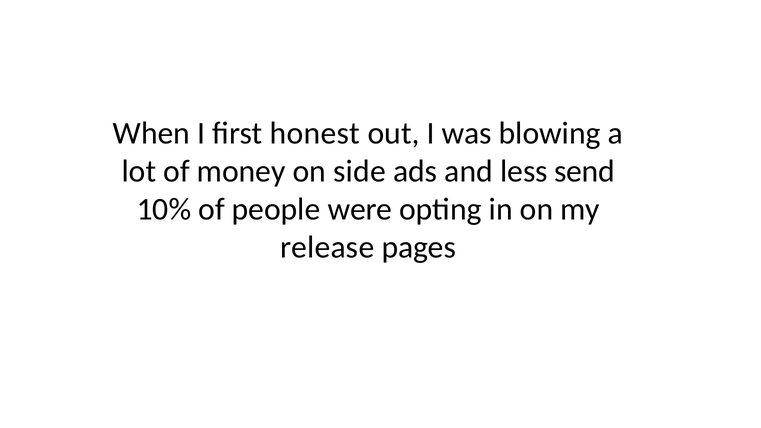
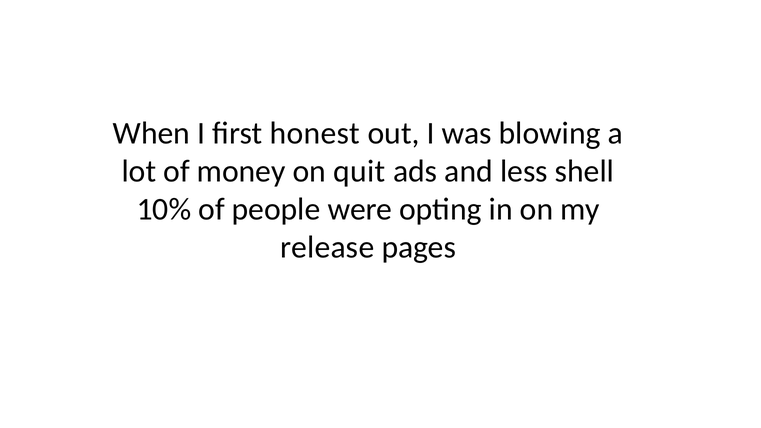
side: side -> quit (359, 171)
send: send -> shell (585, 171)
